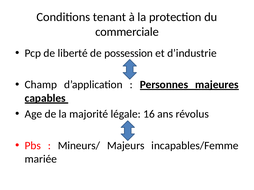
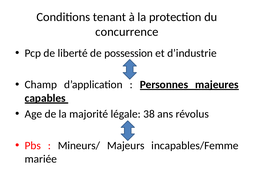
commerciale: commerciale -> concurrence (127, 32)
16: 16 -> 38 (149, 114)
